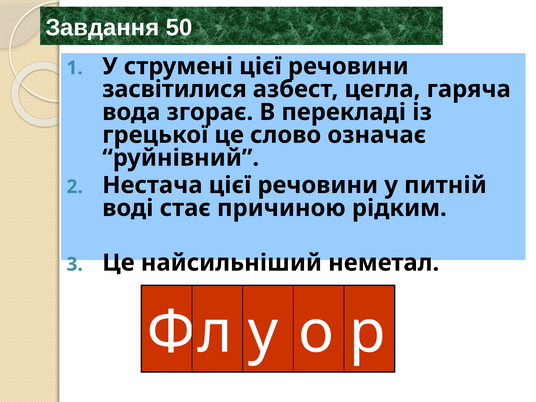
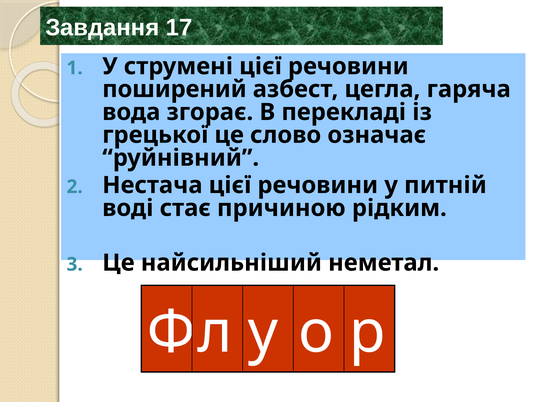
50: 50 -> 17 (179, 27)
засвітилися: засвітилися -> поширений (174, 89)
